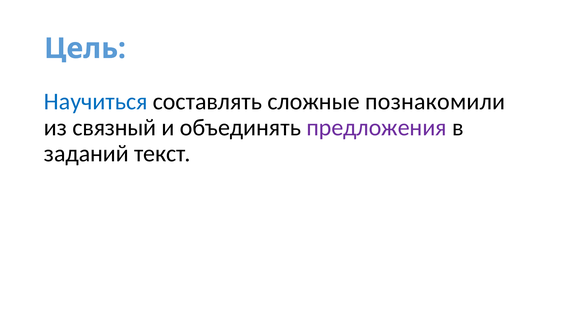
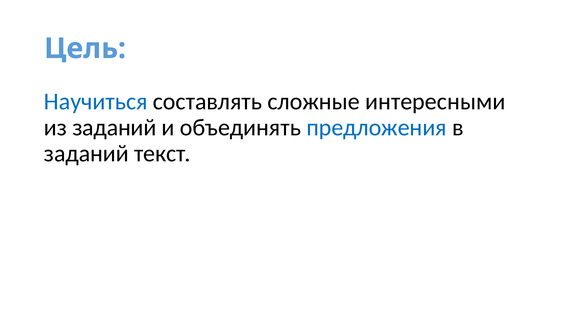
познакомили: познакомили -> интересными (435, 101)
из связный: связный -> заданий (114, 127)
предложения colour: purple -> blue (377, 127)
